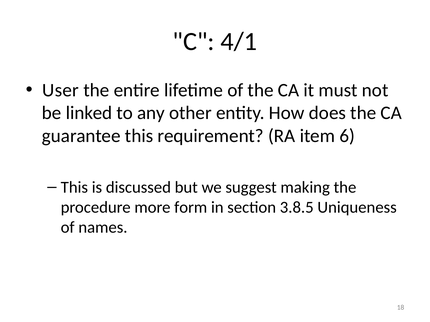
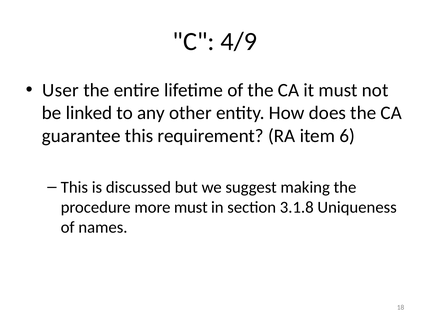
4/1: 4/1 -> 4/9 (239, 42)
more form: form -> must (191, 208)
3.8.5: 3.8.5 -> 3.1.8 (297, 208)
